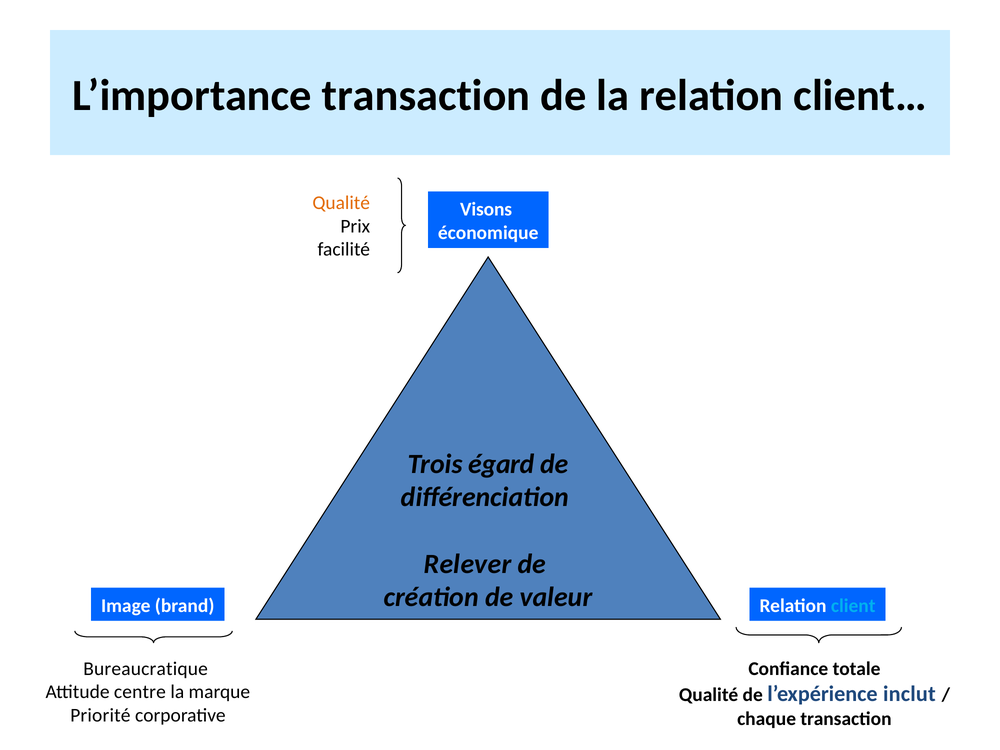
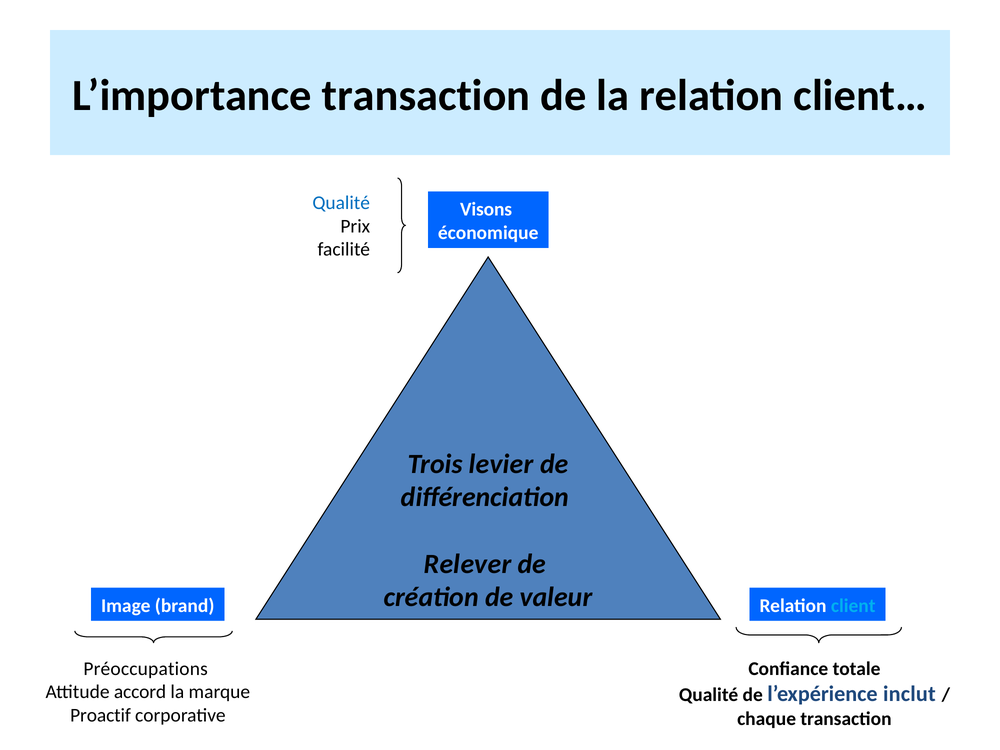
Qualité colour: orange -> blue (341, 203)
égard: égard -> levier (501, 464)
Bureaucratique: Bureaucratique -> Préoccupations (146, 669)
centre: centre -> accord (140, 692)
Priorité: Priorité -> Proactif (101, 715)
